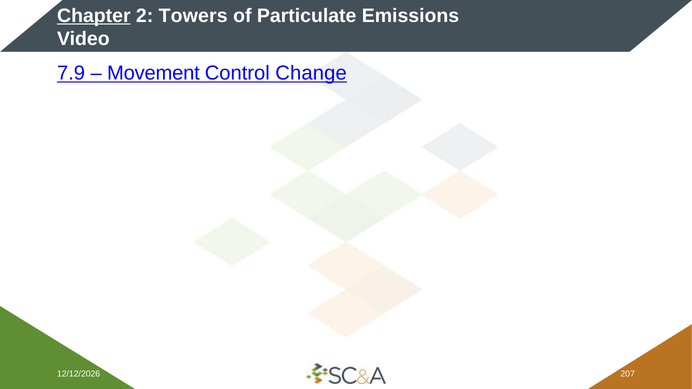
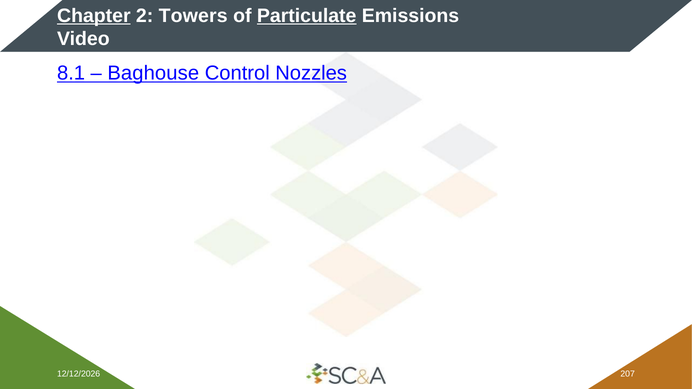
Particulate underline: none -> present (307, 16)
7.9: 7.9 -> 8.1 (71, 73)
Movement: Movement -> Baghouse (153, 73)
Change: Change -> Nozzles (311, 73)
